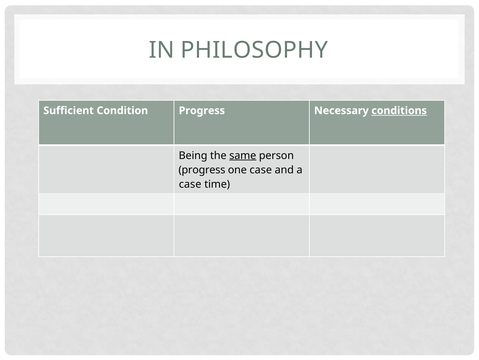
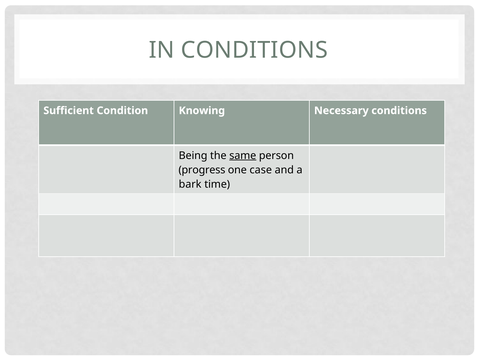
IN PHILOSOPHY: PHILOSOPHY -> CONDITIONS (254, 50)
Condition Progress: Progress -> Knowing (202, 110)
conditions underline: present -> none (399, 110)
case: case -> bark (190, 184)
